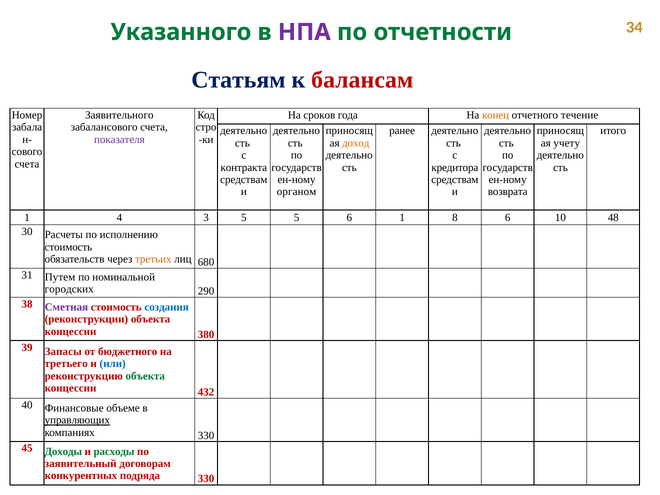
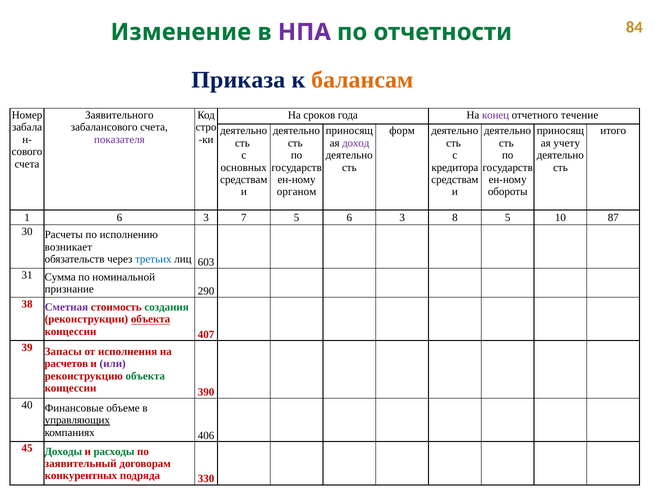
Указанного: Указанного -> Изменение (181, 32)
34: 34 -> 84 (634, 27)
Статьям: Статьям -> Приказа (238, 80)
балансам colour: red -> orange (362, 80)
конец colour: orange -> purple (496, 115)
ранее: ранее -> форм (402, 131)
доход colour: orange -> purple (356, 143)
контракта: контракта -> основных (244, 167)
возврата: возврата -> обороты (508, 192)
1 4: 4 -> 6 (119, 218)
3 5: 5 -> 7 (244, 218)
5 6 1: 1 -> 3 (402, 218)
8 6: 6 -> 5 (508, 218)
48: 48 -> 87 (613, 218)
стоимость: стоимость -> возникает (68, 247)
третьих colour: orange -> blue (153, 259)
680: 680 -> 603 (206, 262)
Путем: Путем -> Сумма (60, 277)
городских: городских -> признание (69, 289)
создания colour: blue -> green (167, 307)
объекта underline: none -> present (151, 319)
380: 380 -> 407 (206, 335)
бюджетного: бюджетного -> исполнения (128, 351)
третьего: третьего -> расчетов (66, 364)
или colour: blue -> purple (113, 364)
432: 432 -> 390 (206, 392)
компаниях 330: 330 -> 406 (206, 435)
